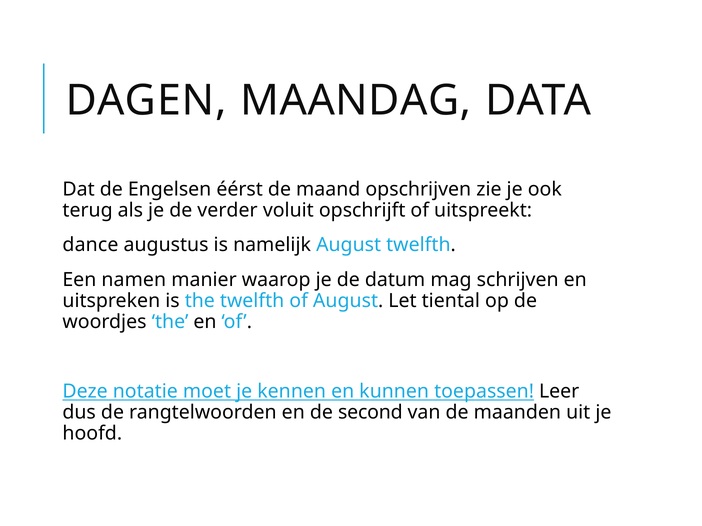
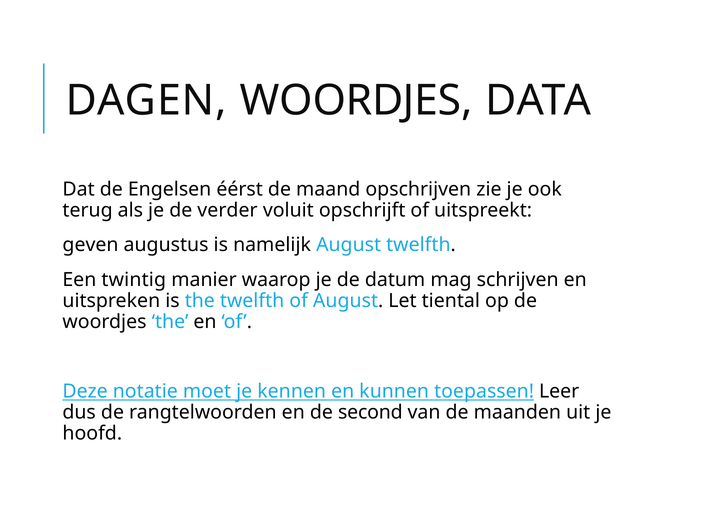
DAGEN MAANDAG: MAANDAG -> WOORDJES (356, 101)
dance: dance -> geven (91, 245)
namen: namen -> twintig (134, 280)
